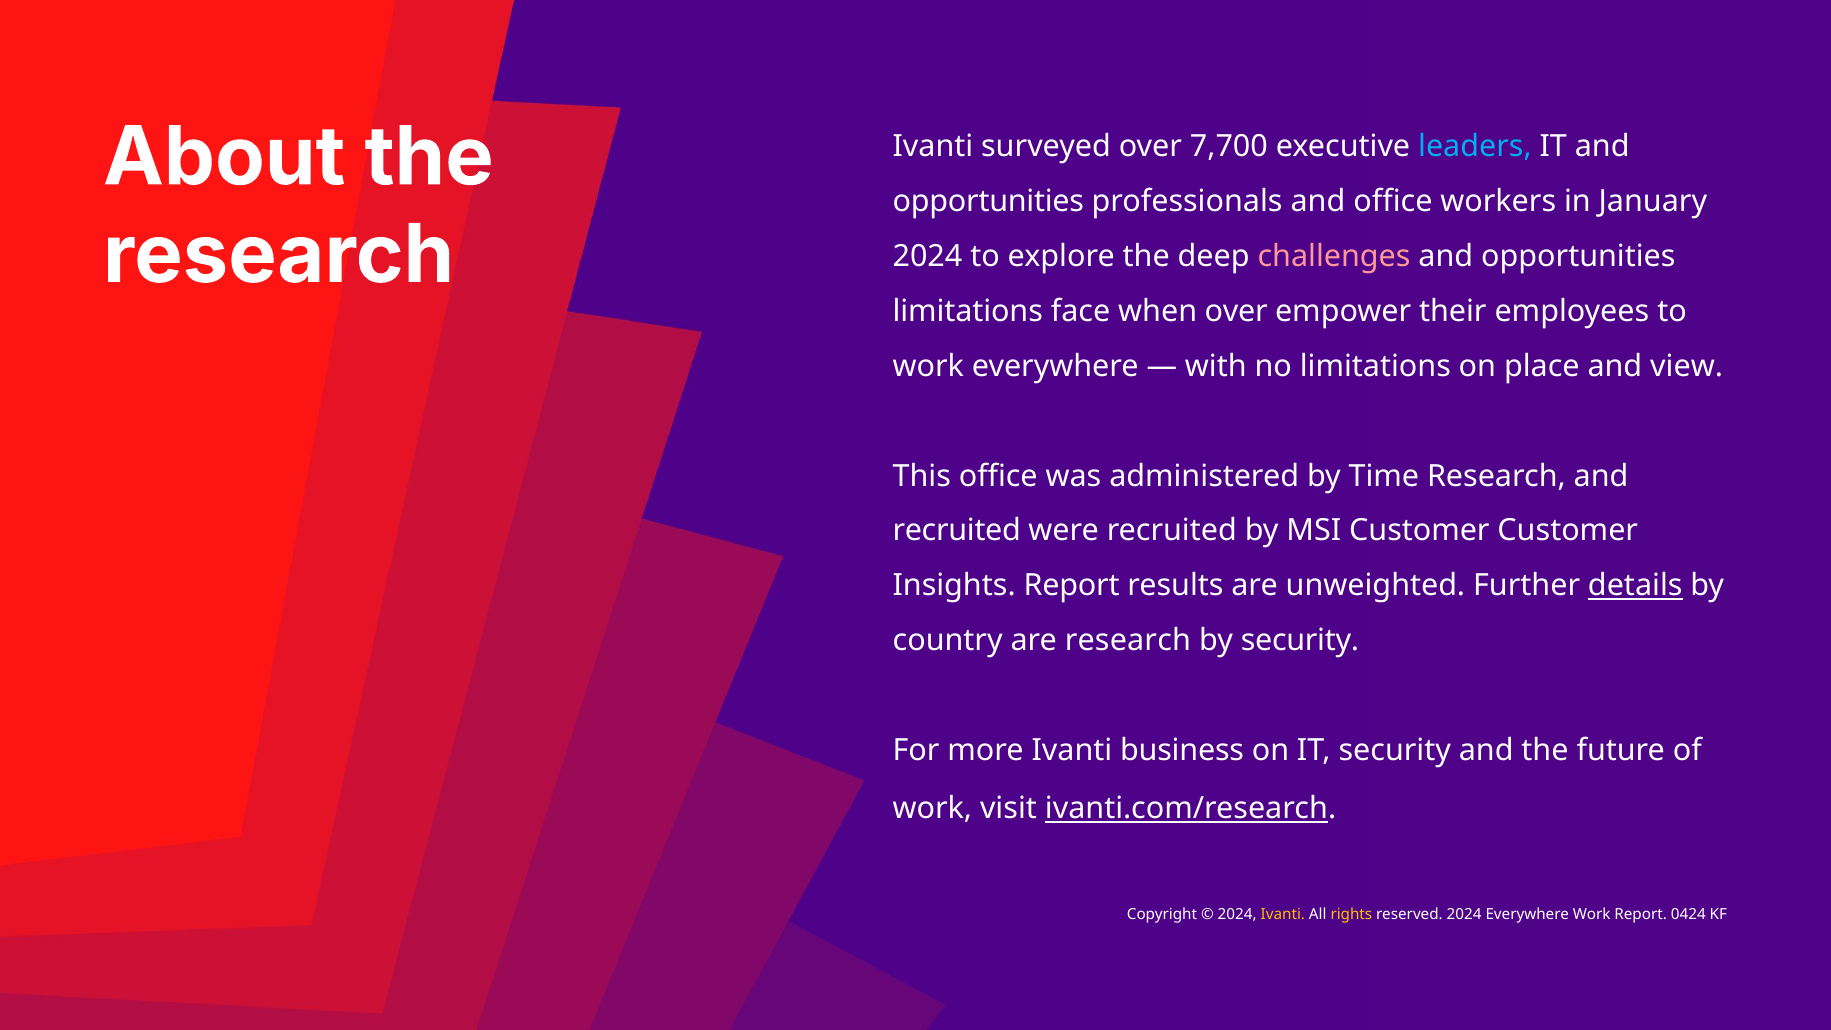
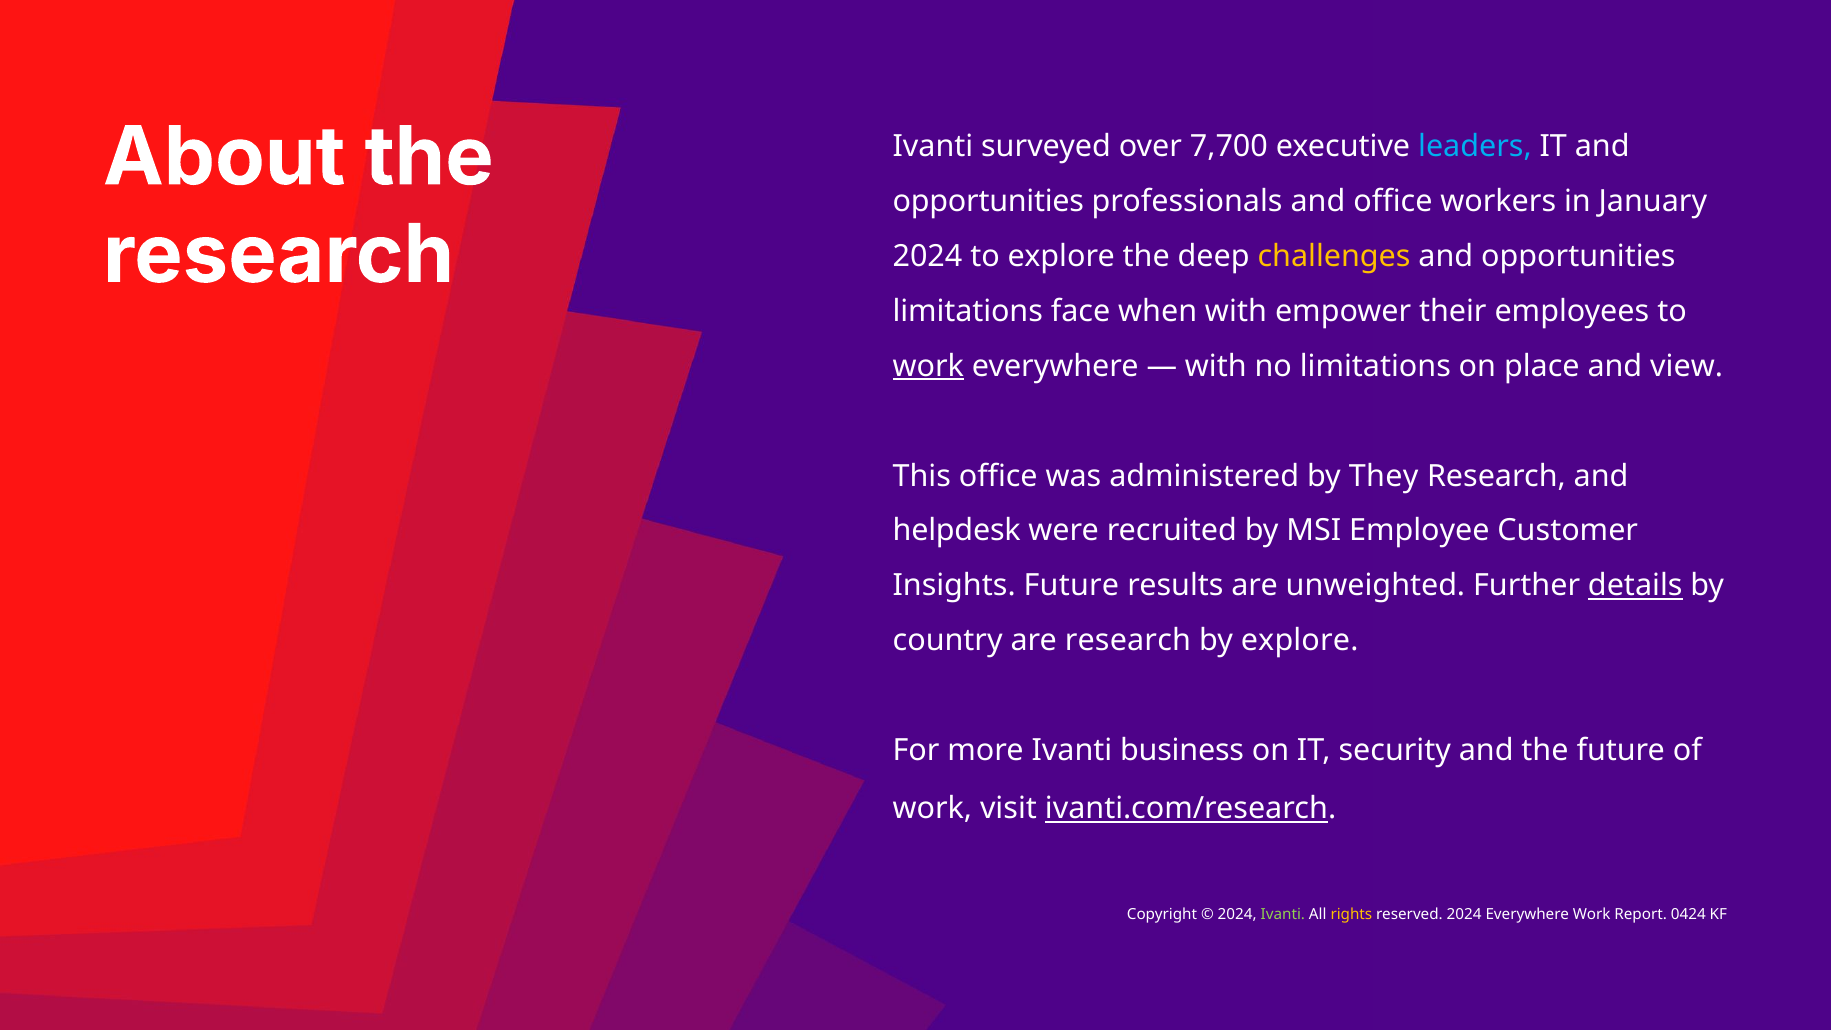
challenges colour: pink -> yellow (1334, 256)
when over: over -> with (1236, 311)
work underline: none -> present (928, 366)
Time: Time -> They (1384, 476)
recruited: recruited -> helpdesk (957, 531)
MSI Customer: Customer -> Employee (1419, 531)
Insights Report: Report -> Future (1071, 586)
by security: security -> explore (1300, 641)
Ivanti colour: yellow -> light green (1283, 914)
